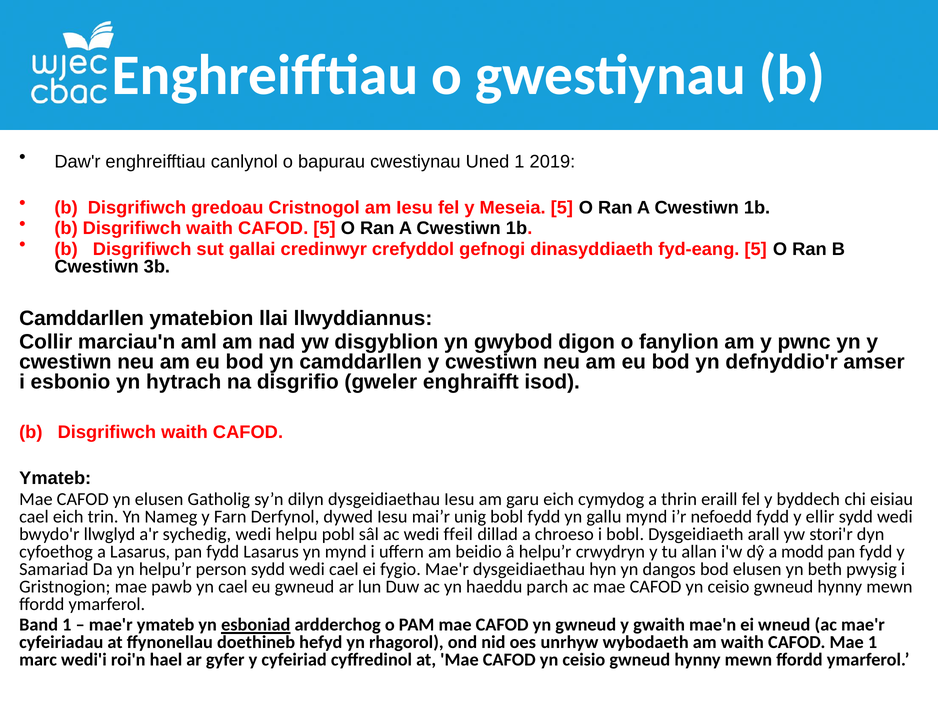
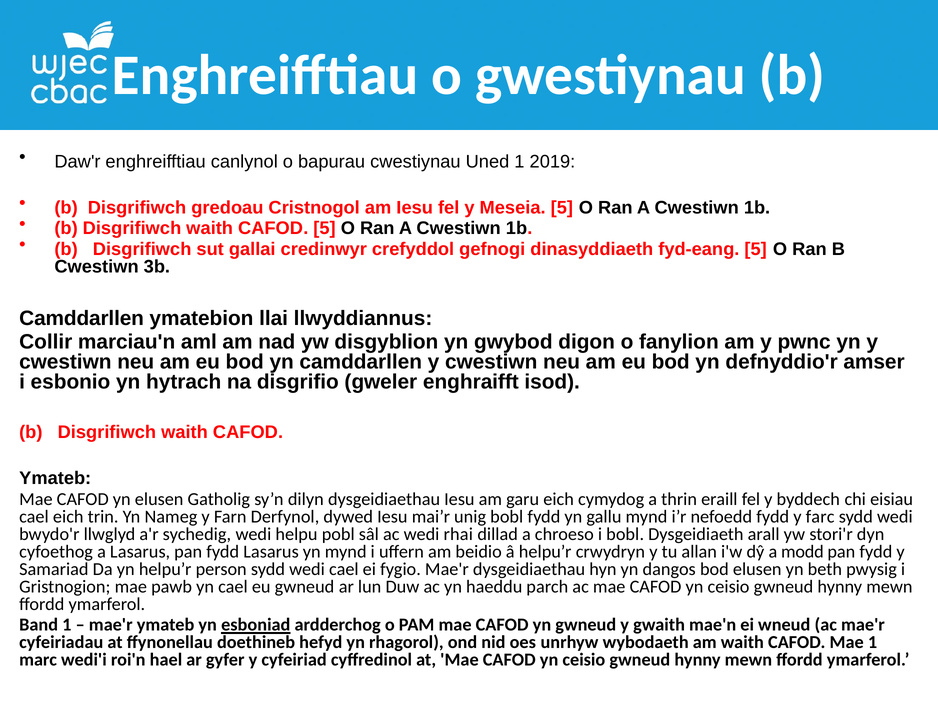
ellir: ellir -> farc (820, 517)
ffeil: ffeil -> rhai (458, 535)
